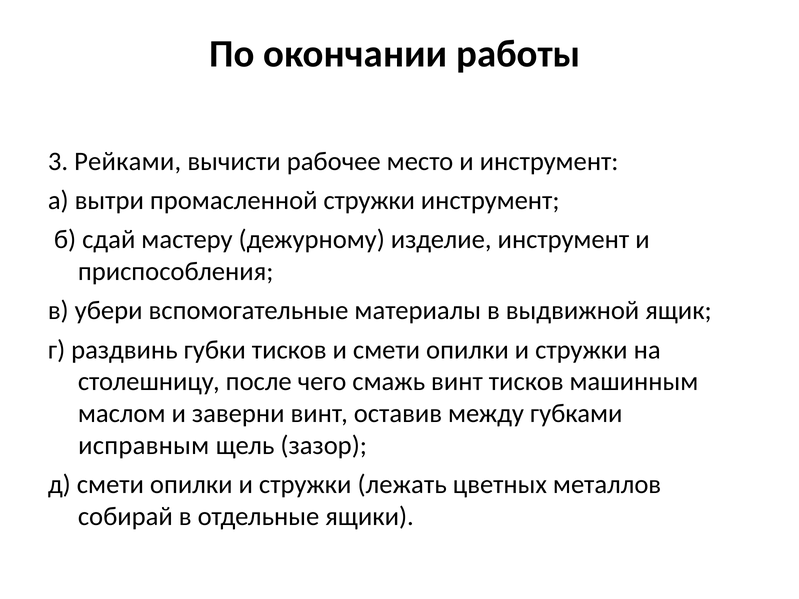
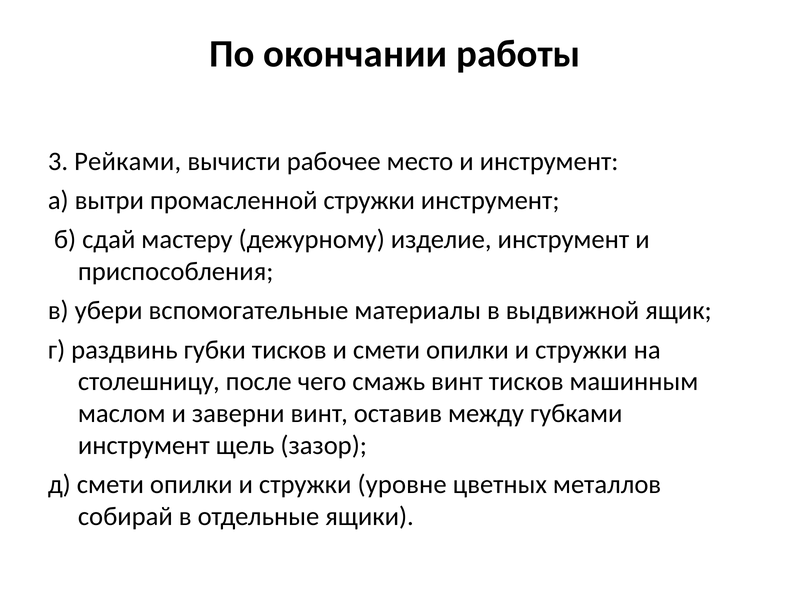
исправным: исправным -> инструмент (144, 446)
лежать: лежать -> уровне (402, 485)
